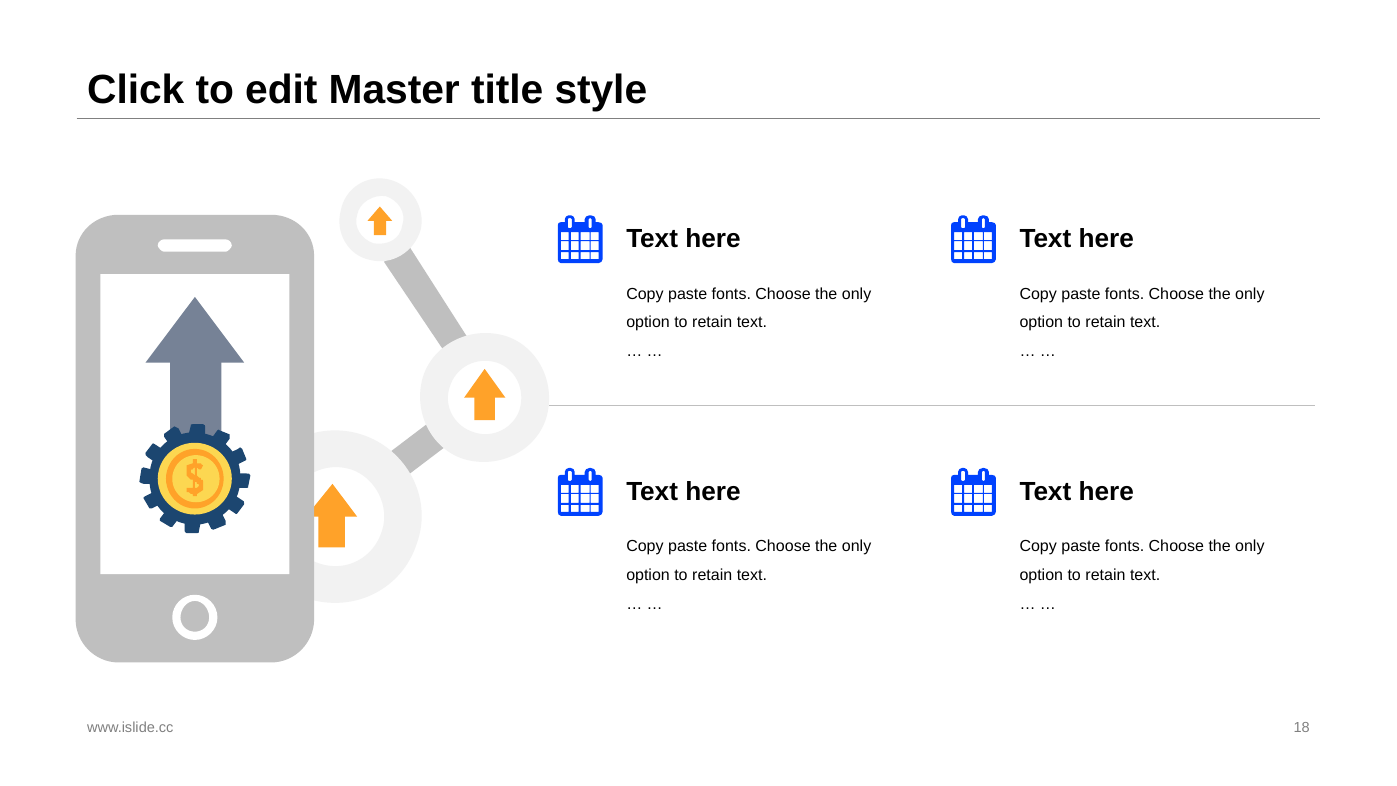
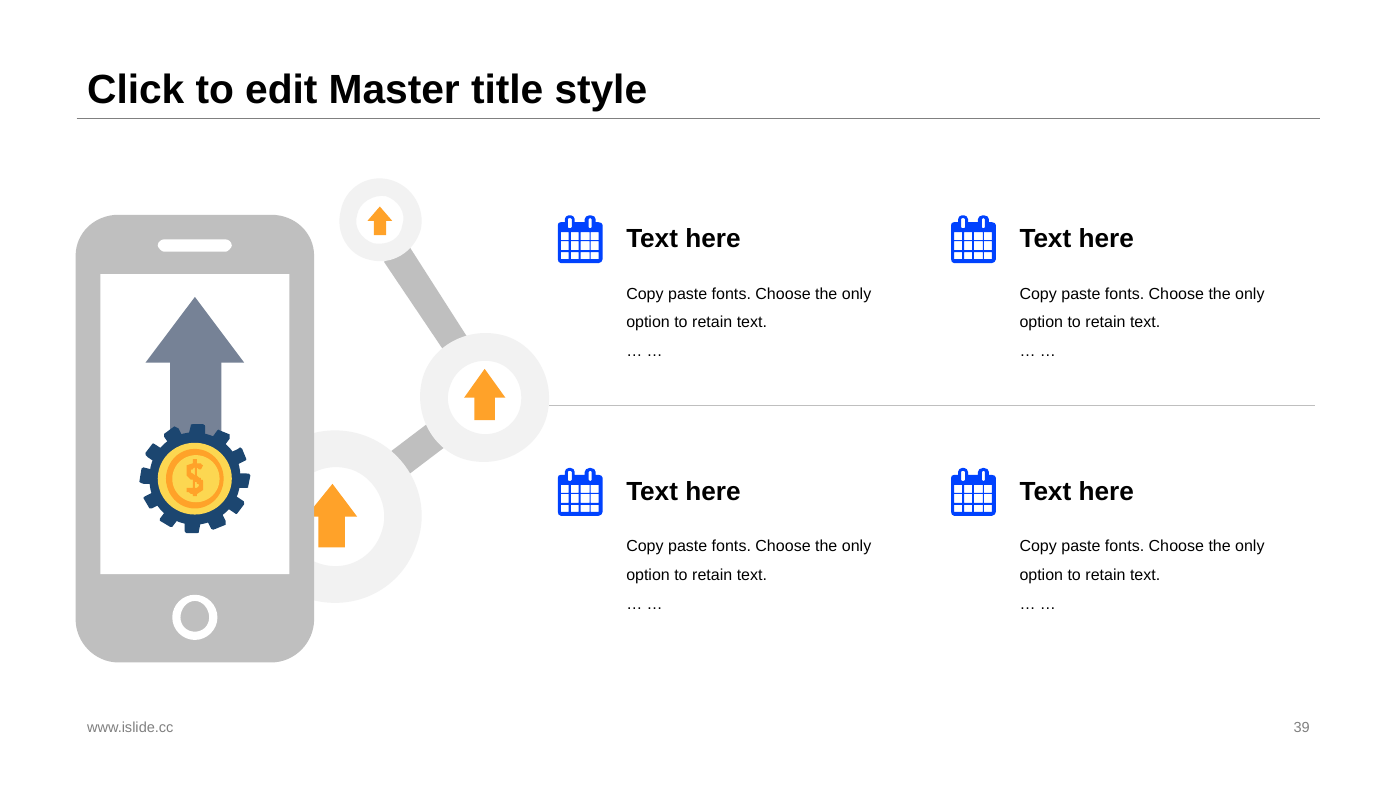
18: 18 -> 39 (1302, 728)
